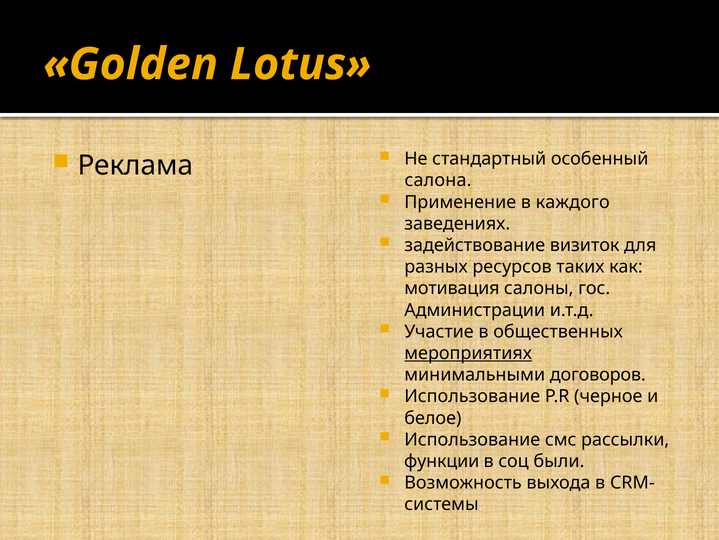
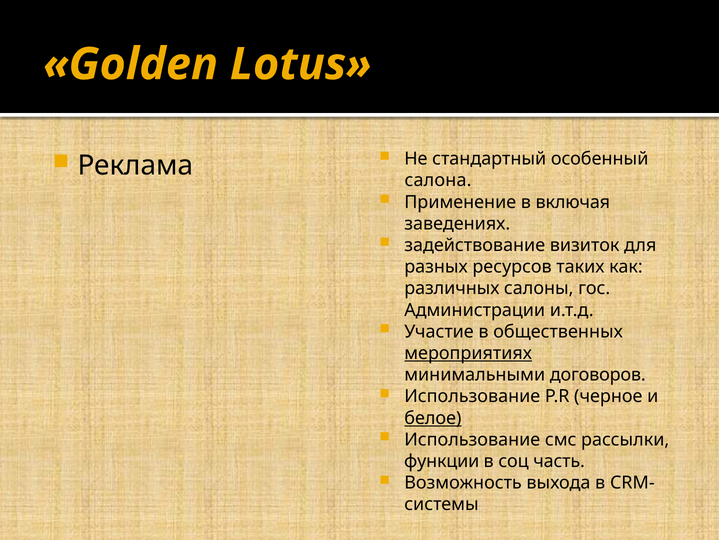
каждого: каждого -> включая (573, 202)
мотивация: мотивация -> различных (452, 288)
белое underline: none -> present (433, 418)
были: были -> часть (559, 461)
